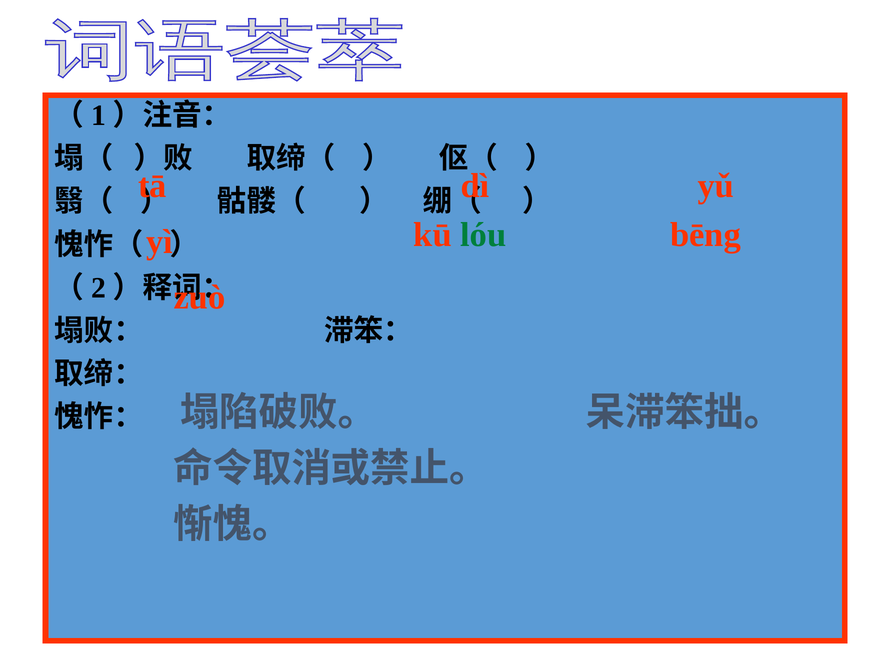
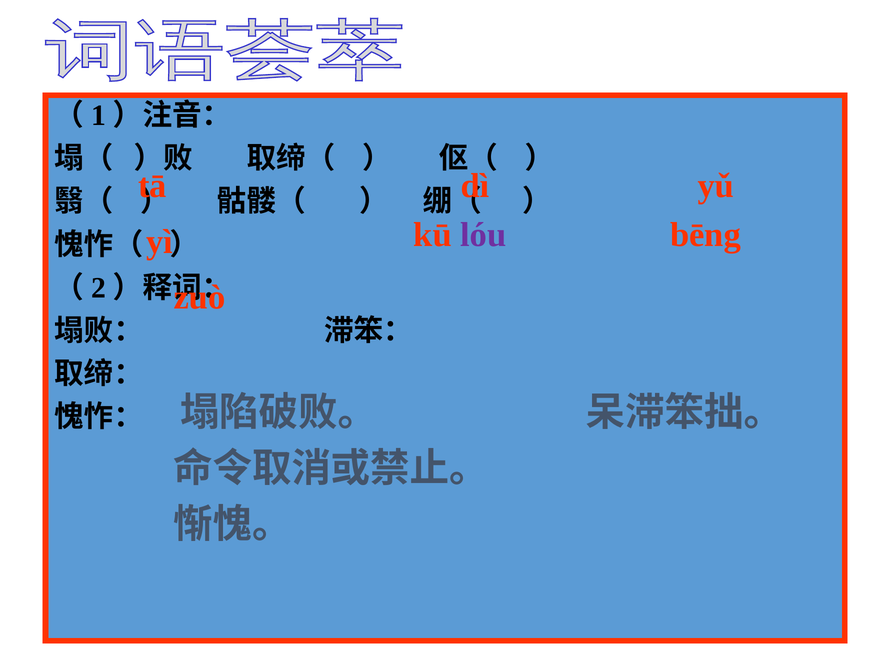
lóu colour: green -> purple (483, 235)
